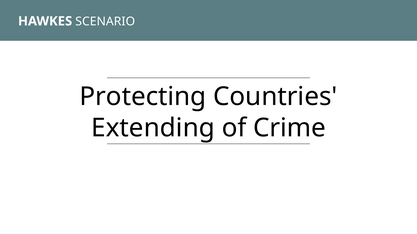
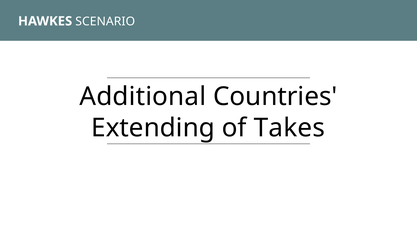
Protecting: Protecting -> Additional (143, 97)
Crime: Crime -> Takes (289, 128)
